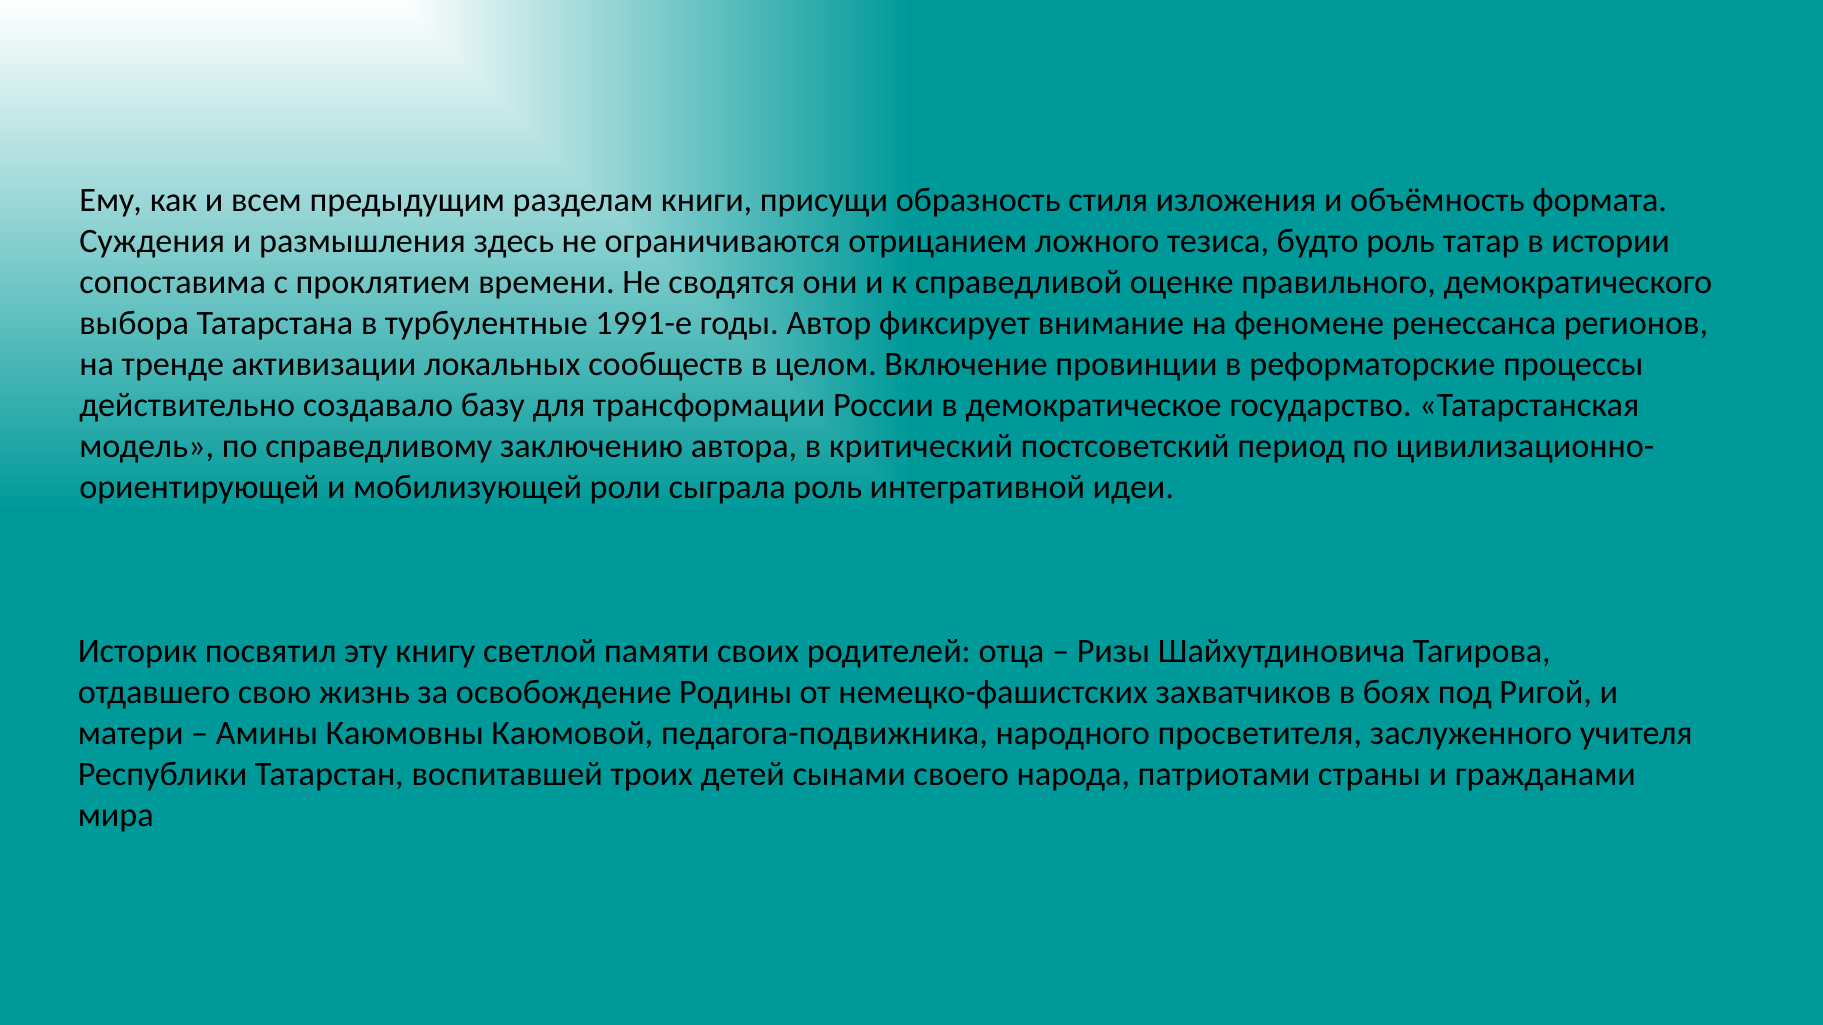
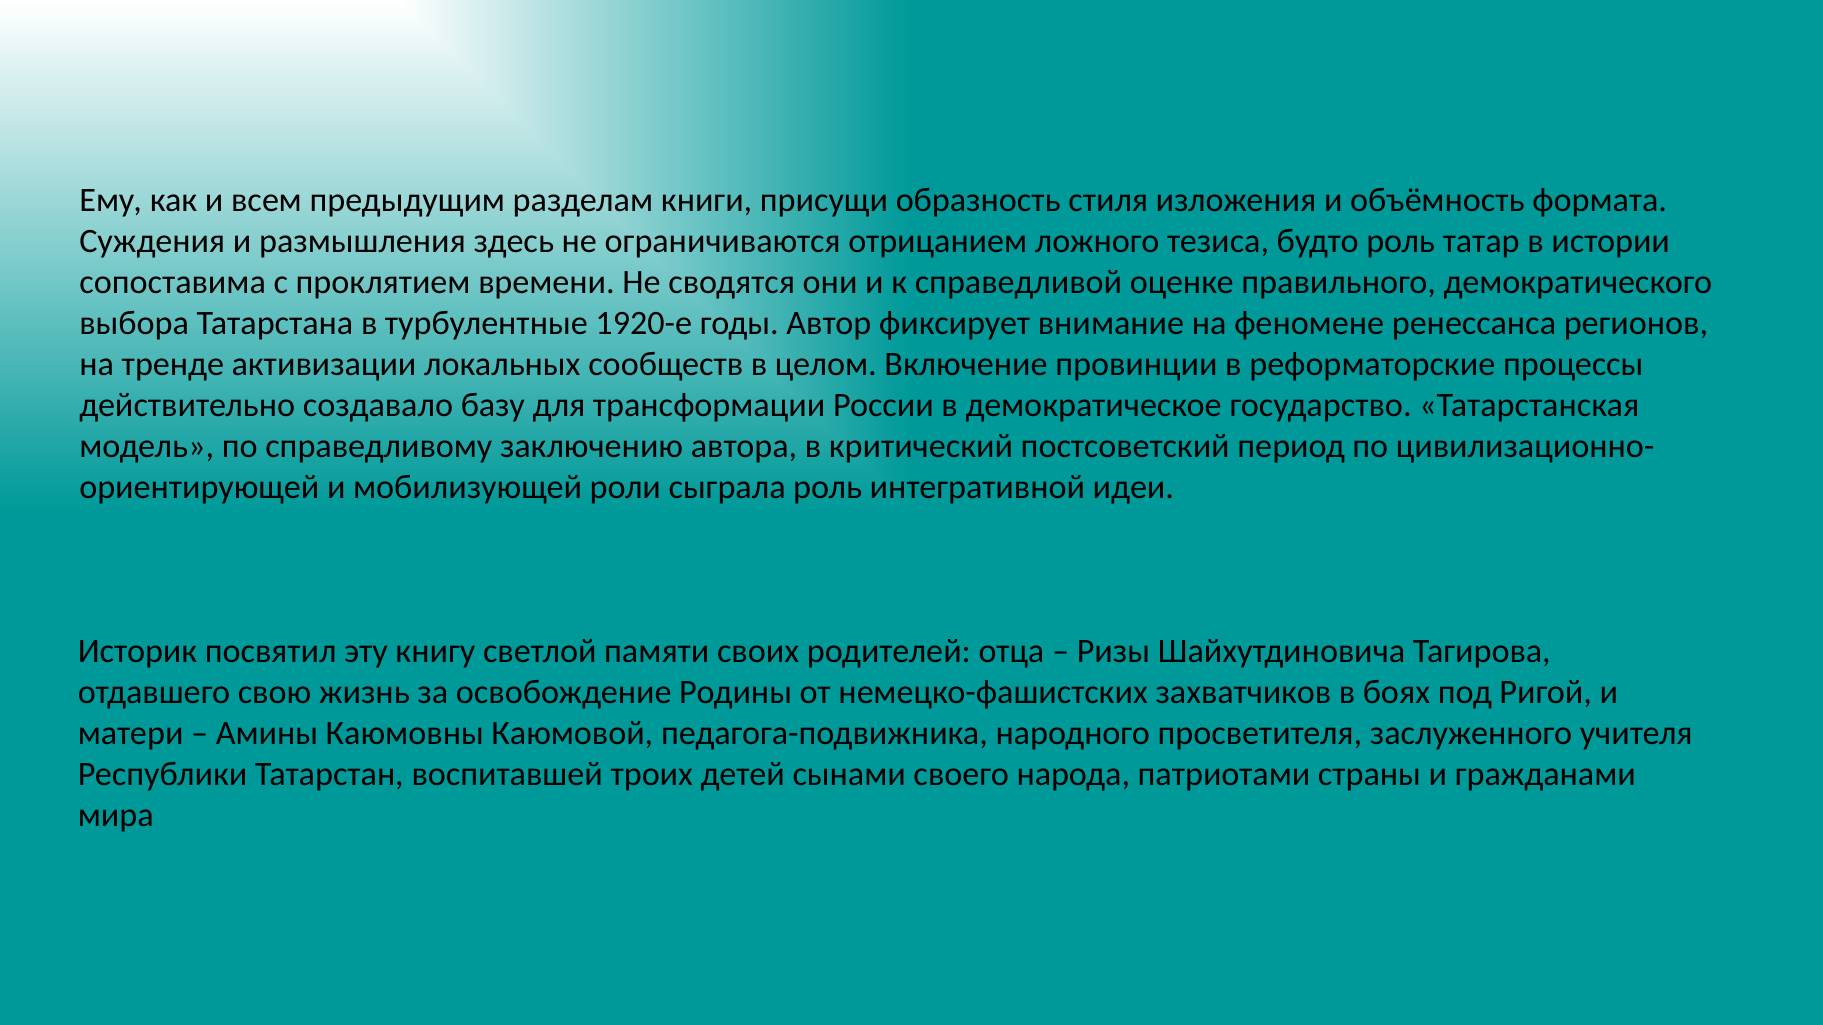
1991-е: 1991-е -> 1920-е (644, 324)
